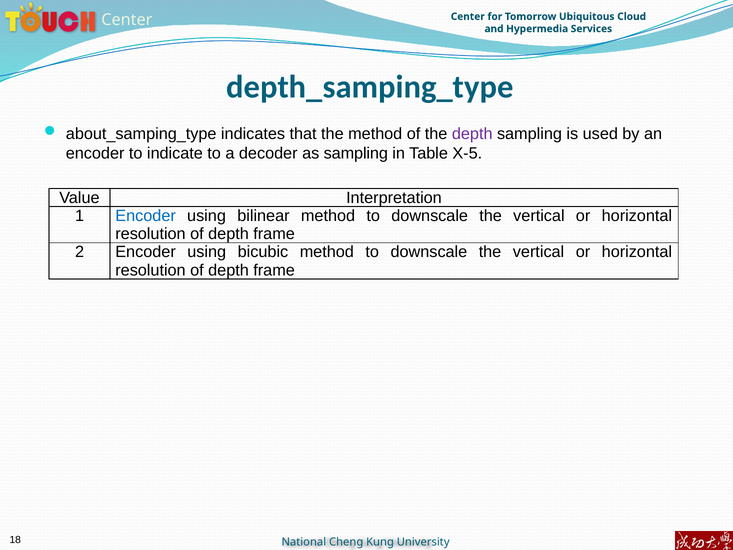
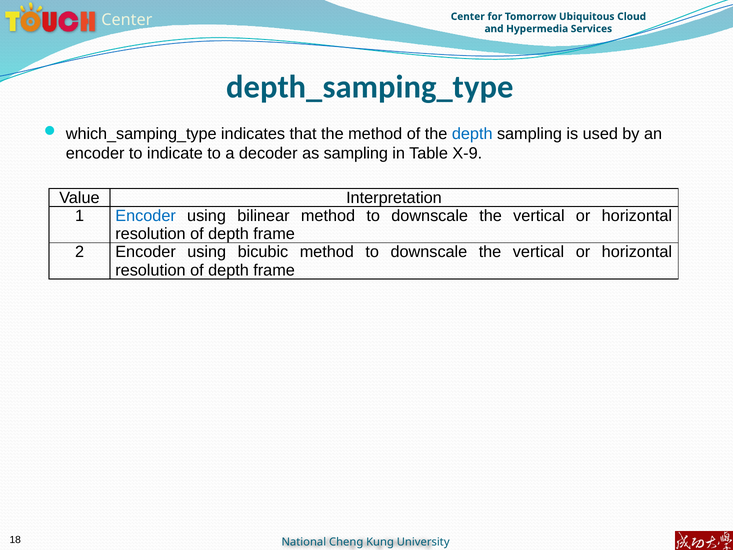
about_samping_type: about_samping_type -> which_samping_type (141, 134)
depth colour: purple -> blue (472, 134)
X‑5: X‑5 -> X‑9 (467, 153)
